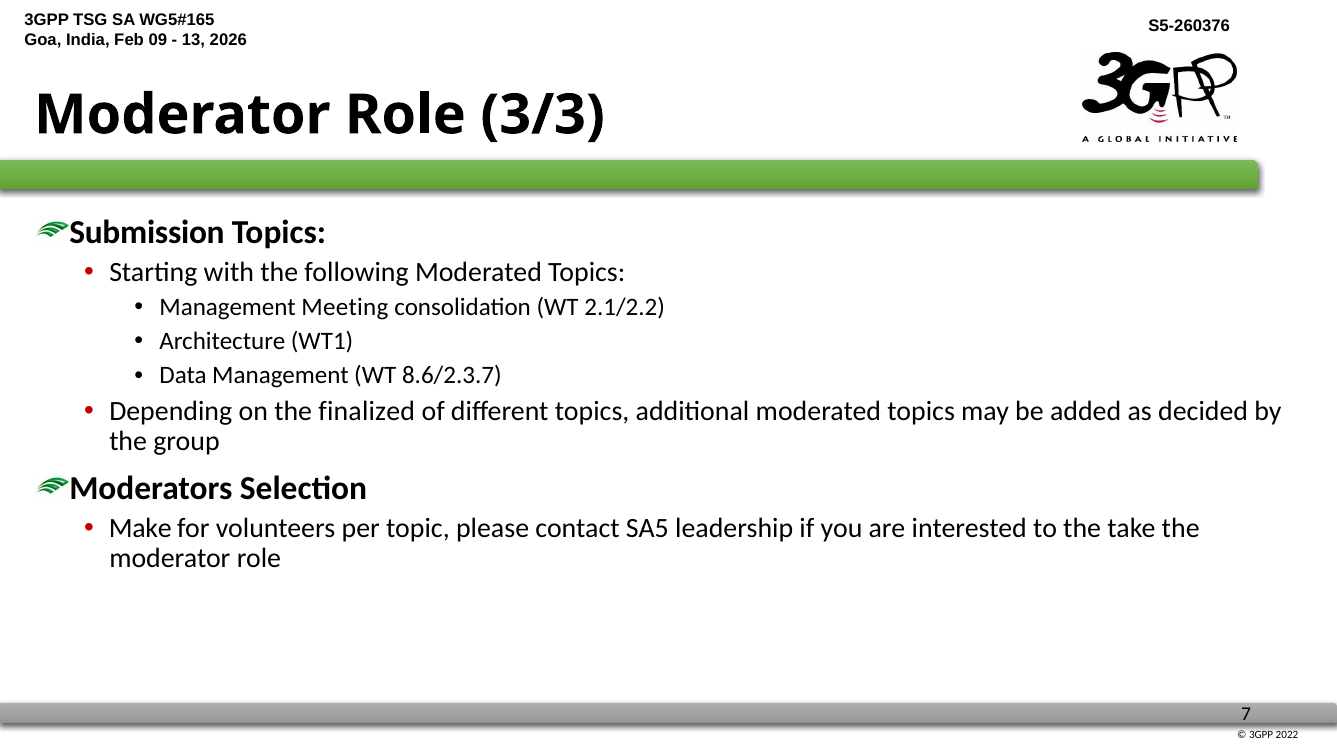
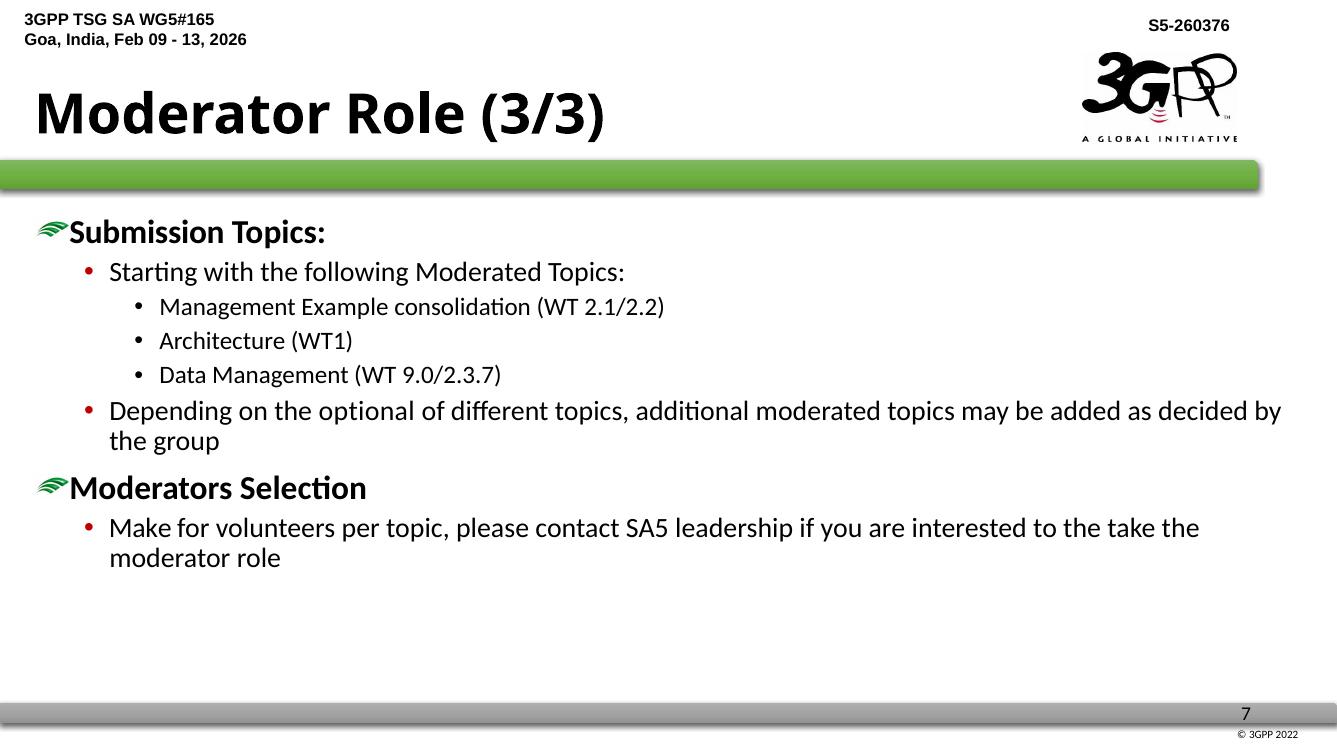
Meeting: Meeting -> Example (345, 308)
8.6/2.3.7: 8.6/2.3.7 -> 9.0/2.3.7 (452, 376)
finalized: finalized -> optional (367, 411)
